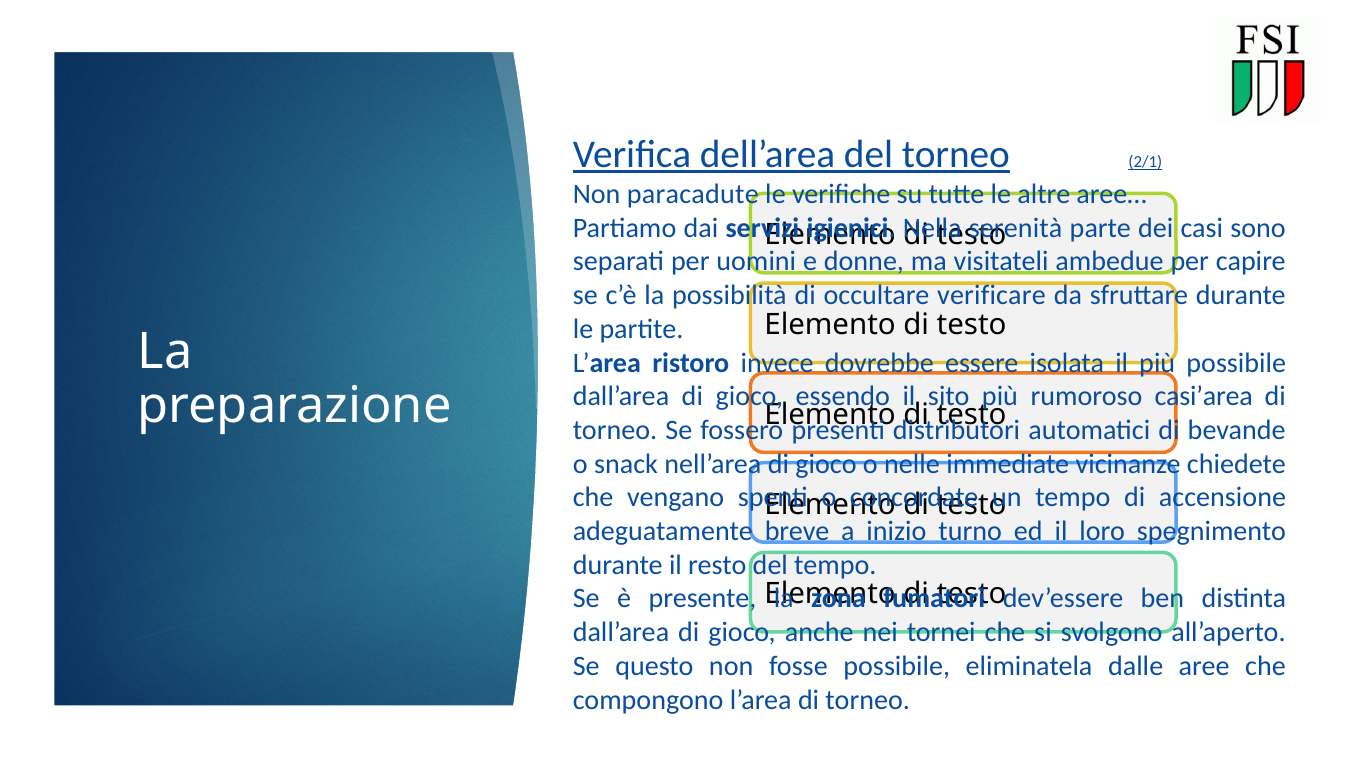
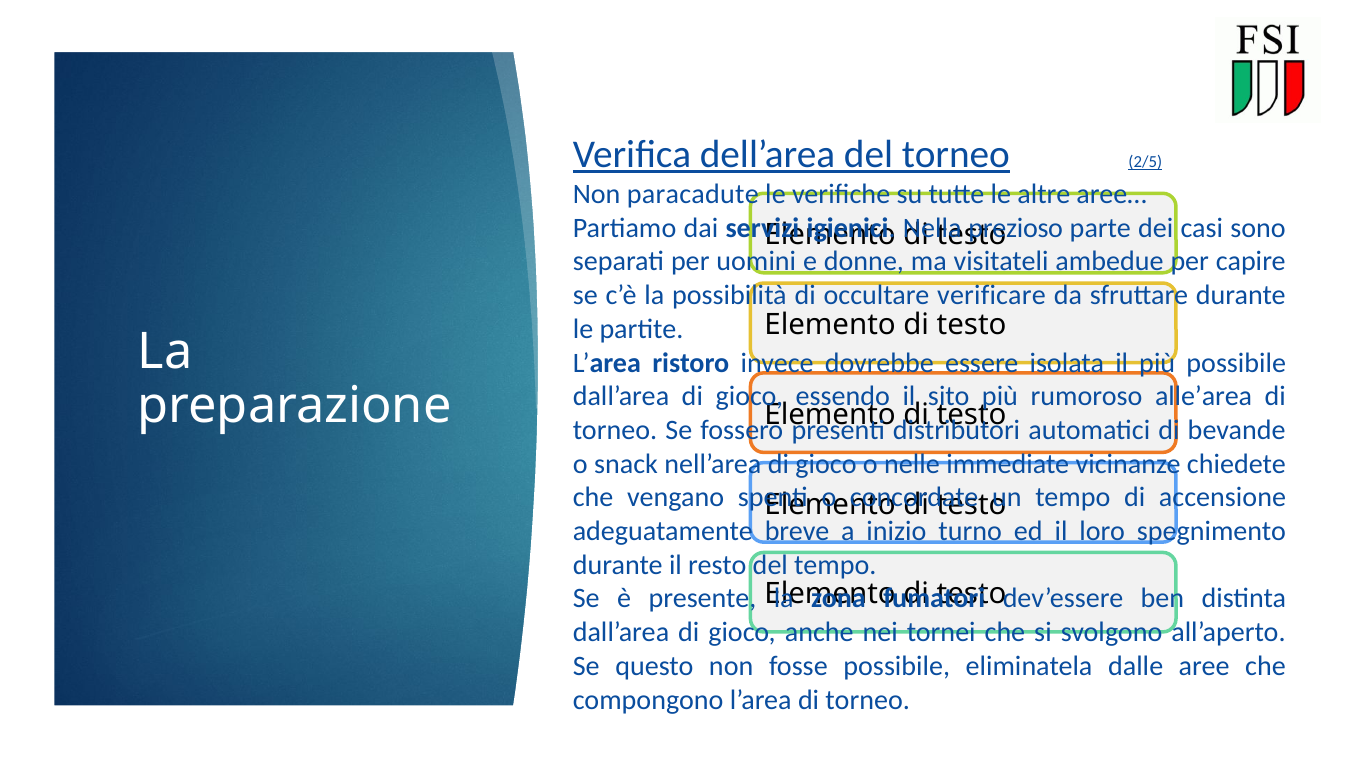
2/1: 2/1 -> 2/5 (1145, 162)
serenità: serenità -> prezioso (1016, 228)
casi’area: casi’area -> alle’area (1204, 396)
